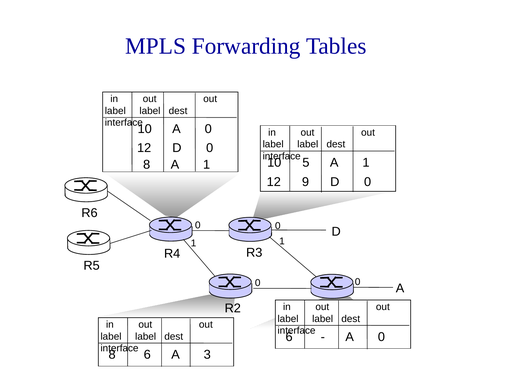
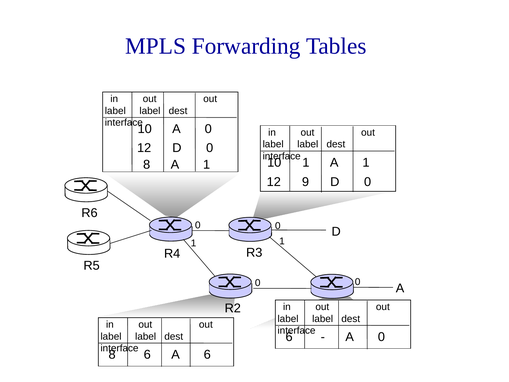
5: 5 -> 1 (306, 162)
A 3: 3 -> 6 (207, 354)
